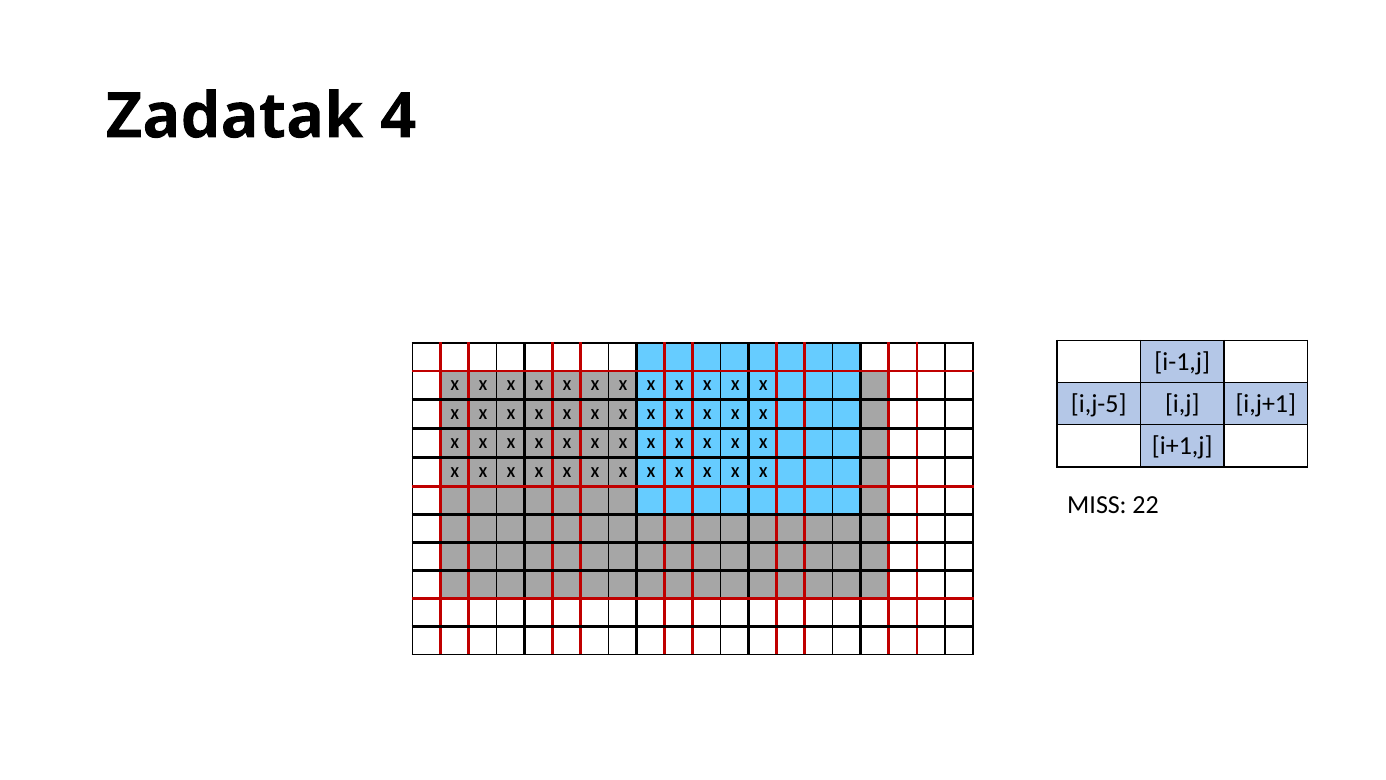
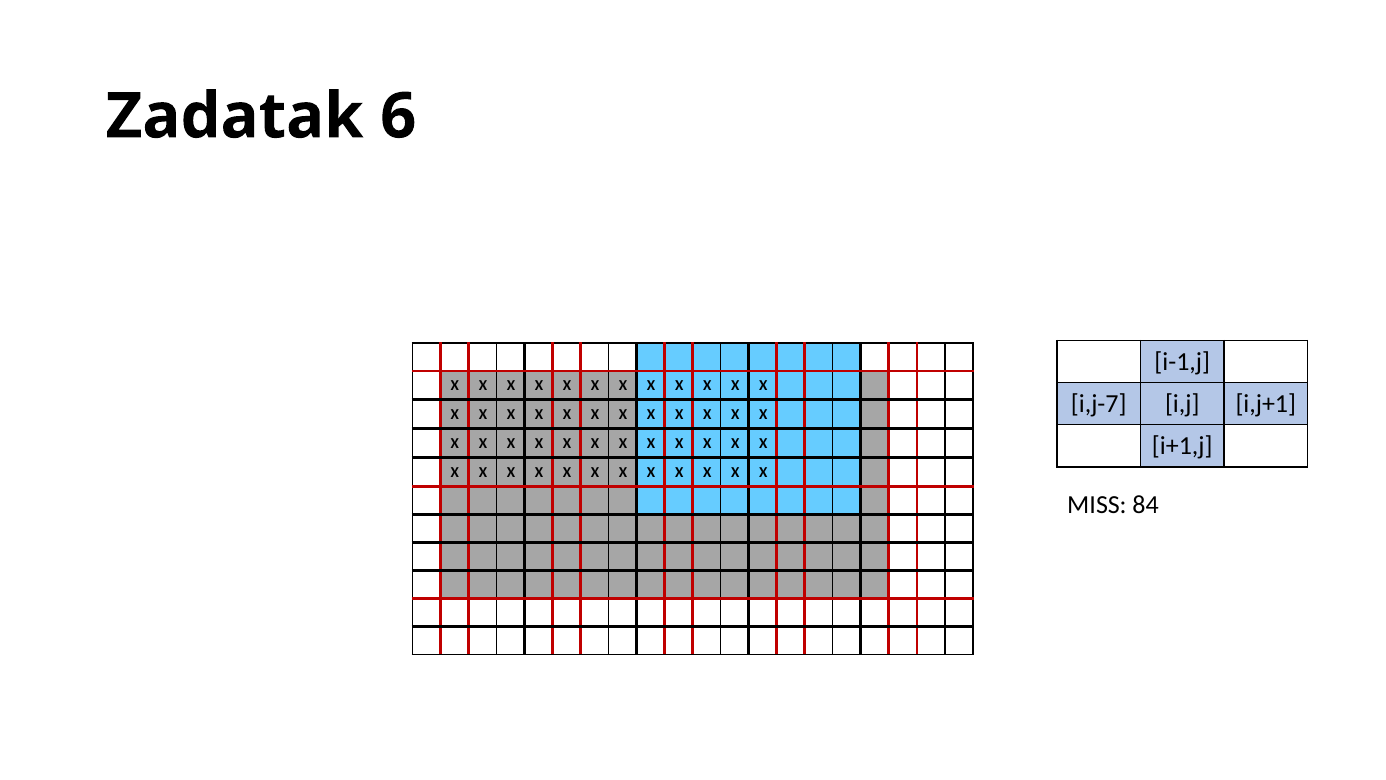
4: 4 -> 6 (398, 116)
i,j-5: i,j-5 -> i,j-7 (1099, 404)
22: 22 -> 84 (1146, 504)
